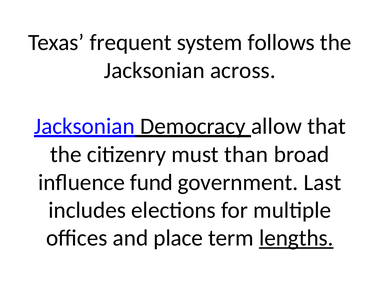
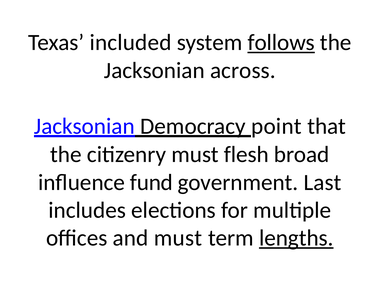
frequent: frequent -> included (131, 43)
follows underline: none -> present (281, 43)
allow: allow -> point (276, 126)
than: than -> flesh (246, 155)
and place: place -> must (178, 238)
